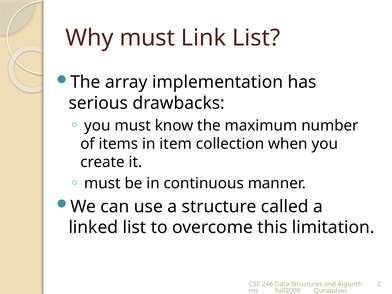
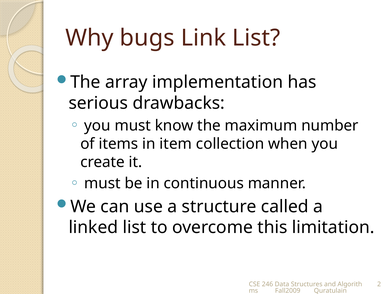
Why must: must -> bugs (147, 38)
